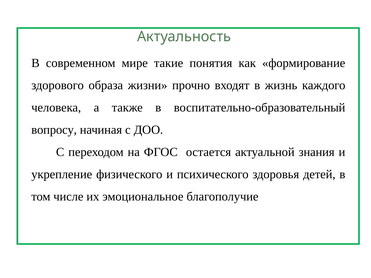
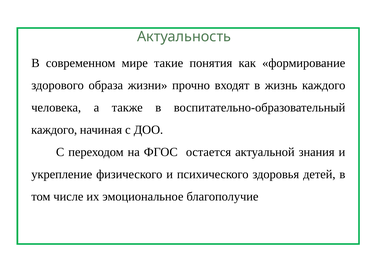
вопросу: вопросу -> каждого (54, 130)
